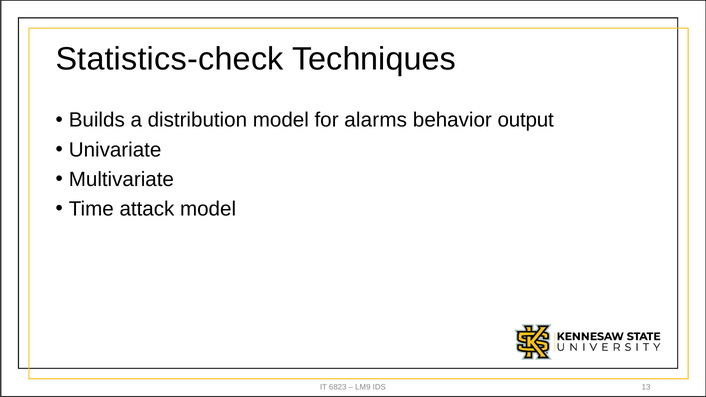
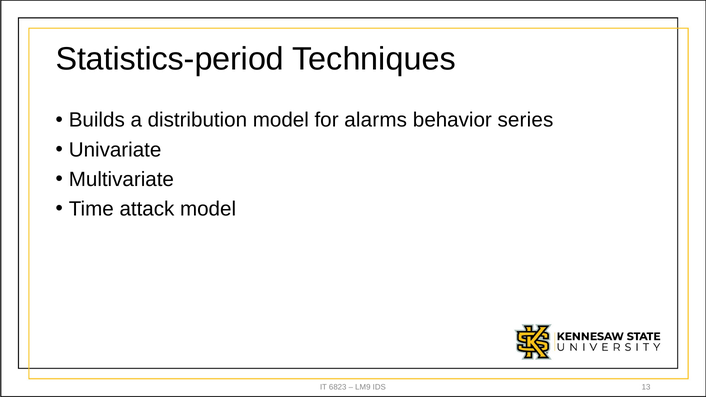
Statistics-check: Statistics-check -> Statistics-period (170, 59)
output: output -> series (525, 120)
